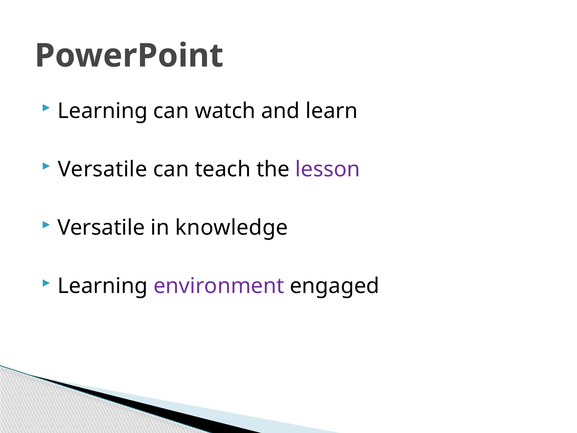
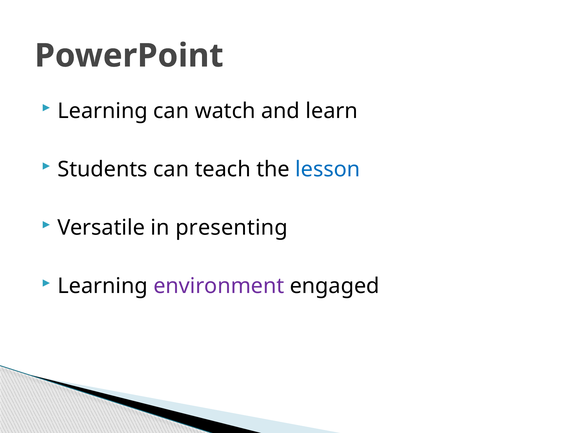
Versatile: Versatile -> Students (103, 169)
lesson colour: purple -> blue (328, 169)
knowledge: knowledge -> presenting (232, 228)
